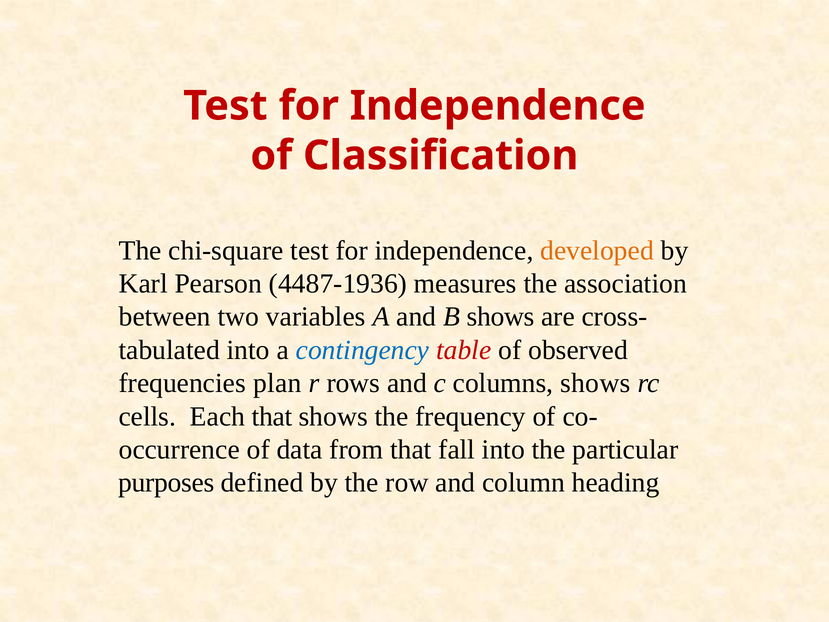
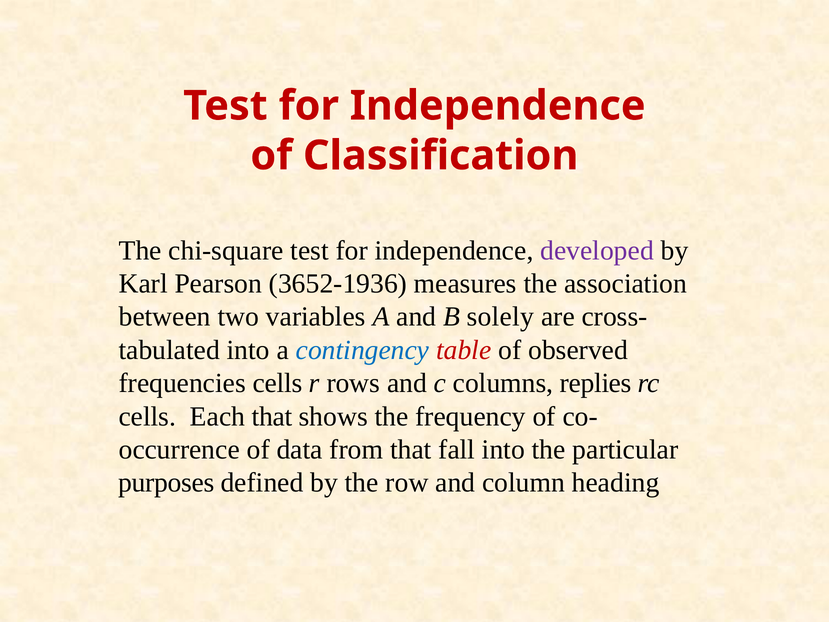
developed colour: orange -> purple (597, 250)
4487-1936: 4487-1936 -> 3652-1936 (338, 284)
B shows: shows -> solely (500, 317)
frequencies plan: plan -> cells (278, 383)
columns shows: shows -> replies (596, 383)
